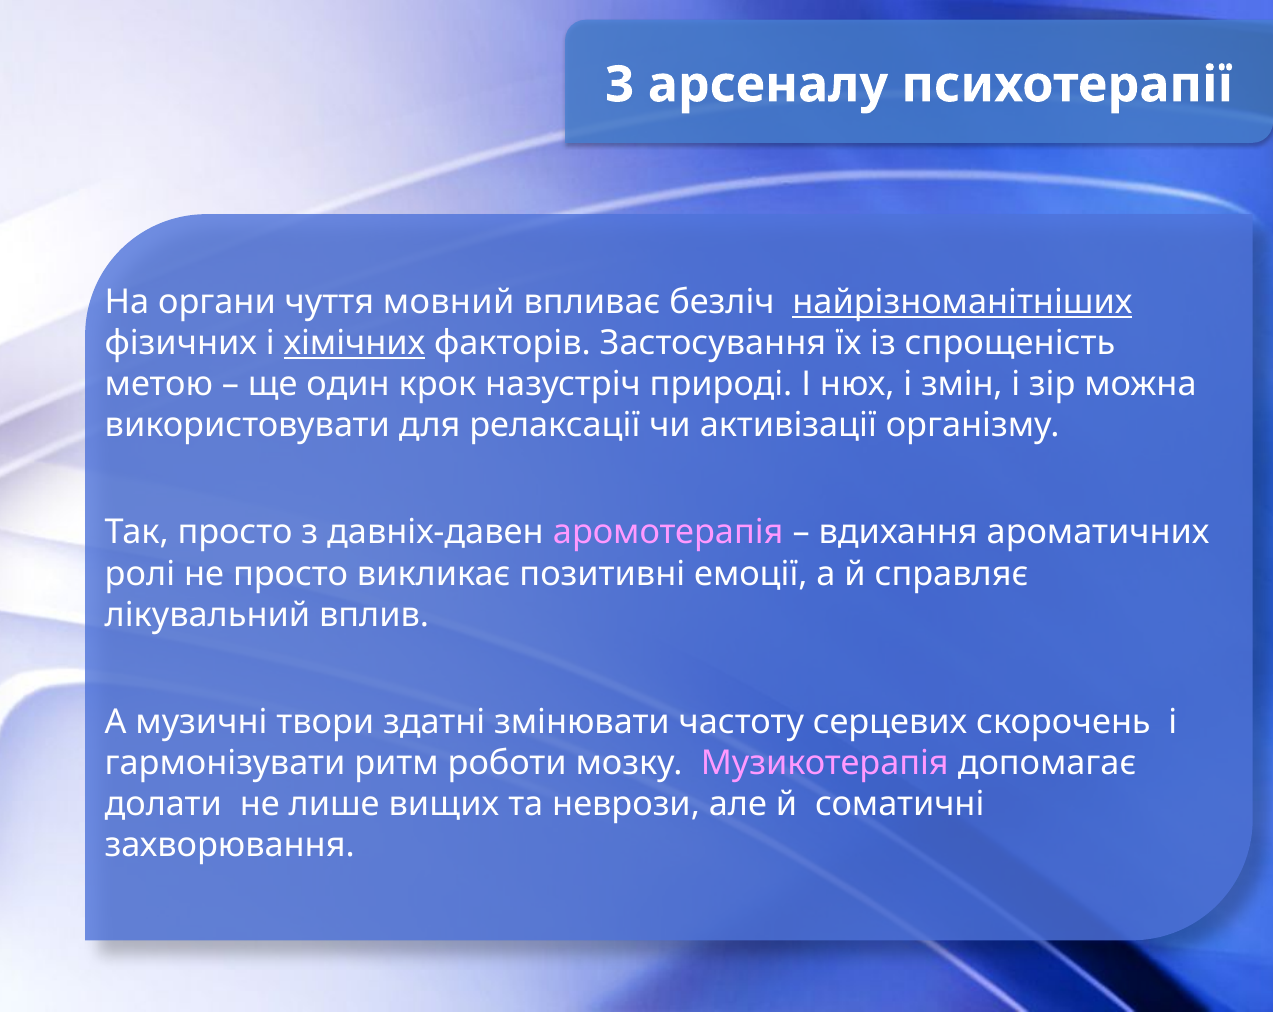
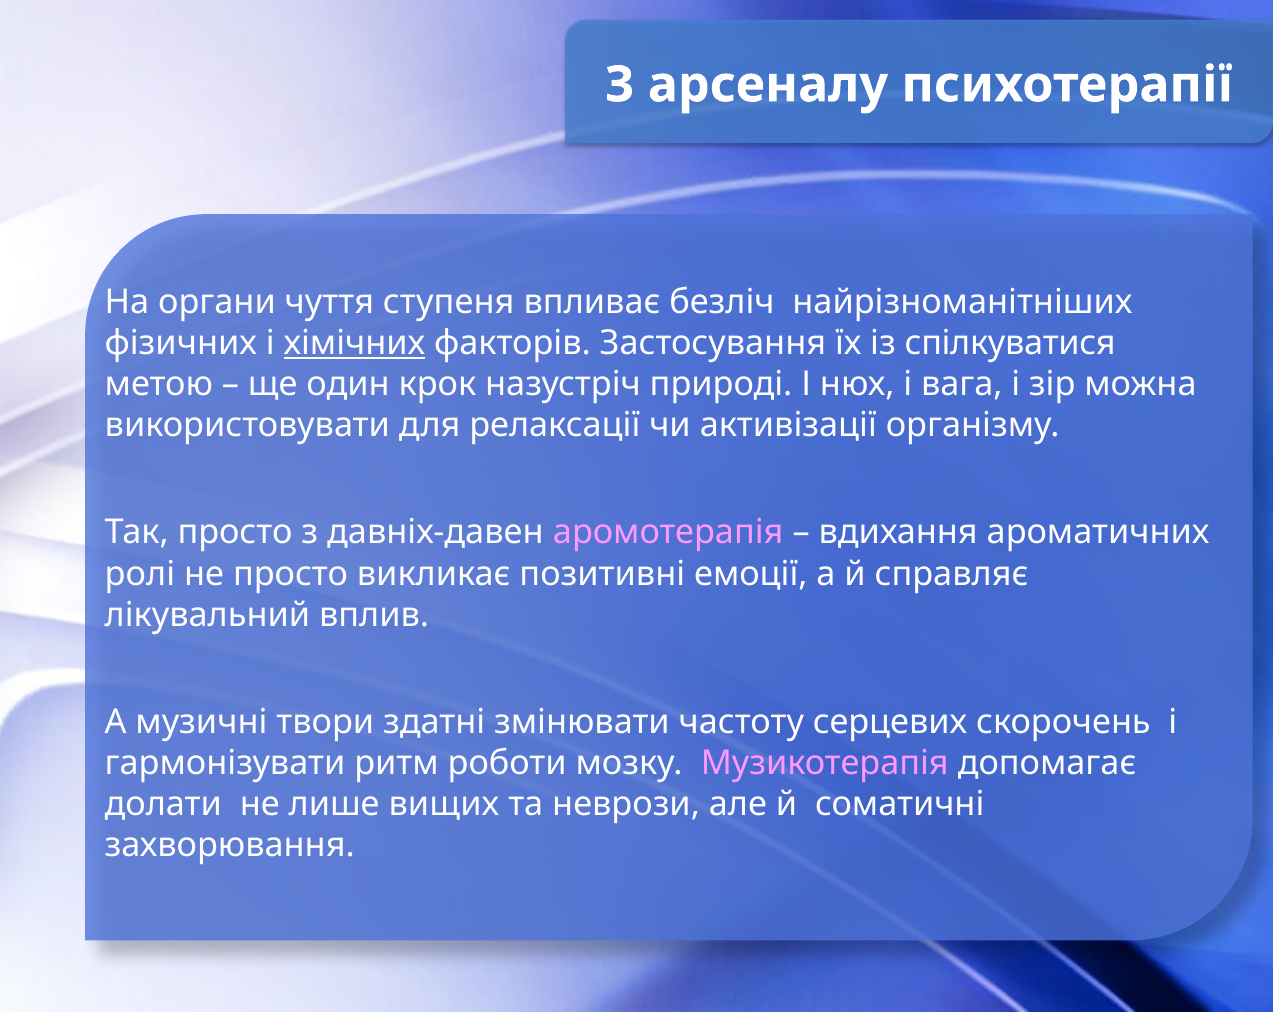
мовний: мовний -> ступеня (449, 302)
найрізноманітніших underline: present -> none (962, 302)
спрощеність: спрощеність -> спілкуватися (1010, 343)
змiн: змiн -> вага (962, 385)
